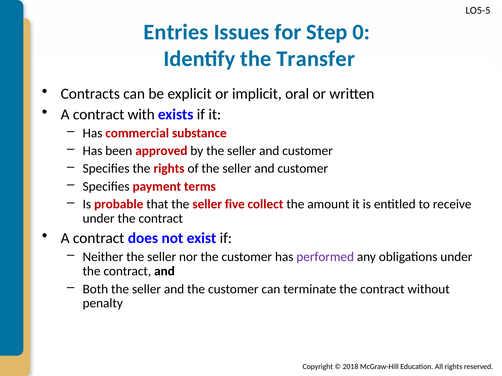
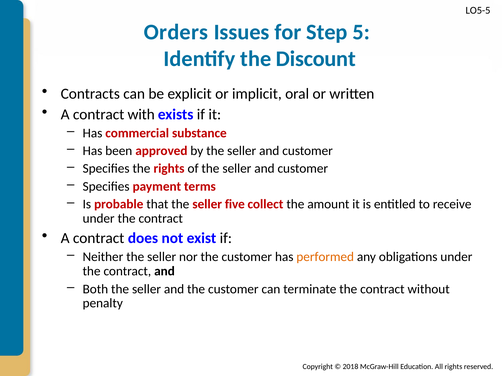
Entries: Entries -> Orders (176, 32)
0: 0 -> 5 (361, 32)
Transfer: Transfer -> Discount (316, 59)
performed colour: purple -> orange (325, 257)
